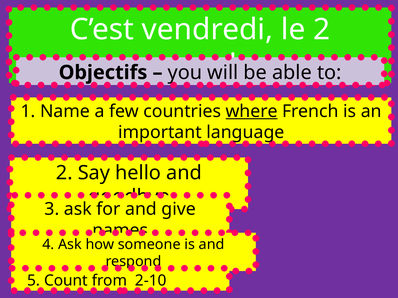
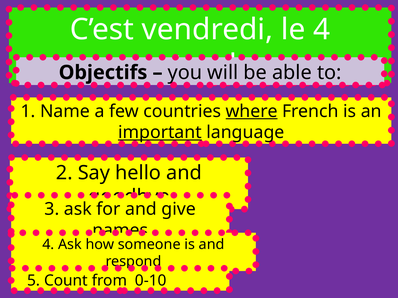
le 2: 2 -> 4 (322, 30)
important underline: none -> present (160, 133)
2-10: 2-10 -> 0-10 (151, 281)
